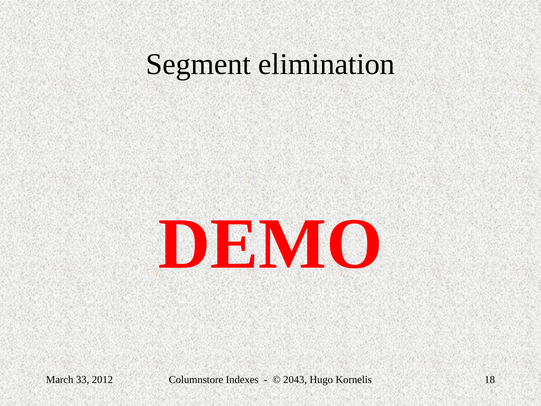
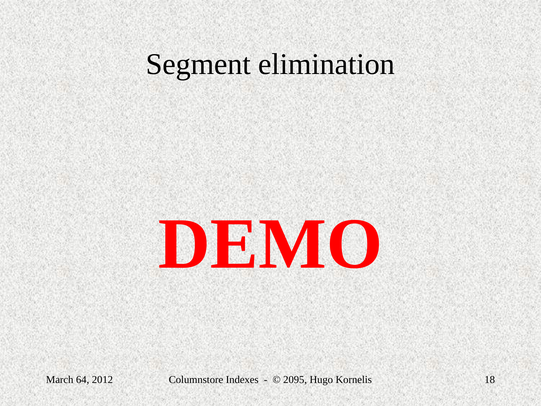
33: 33 -> 64 (83, 379)
2043: 2043 -> 2095 (295, 379)
